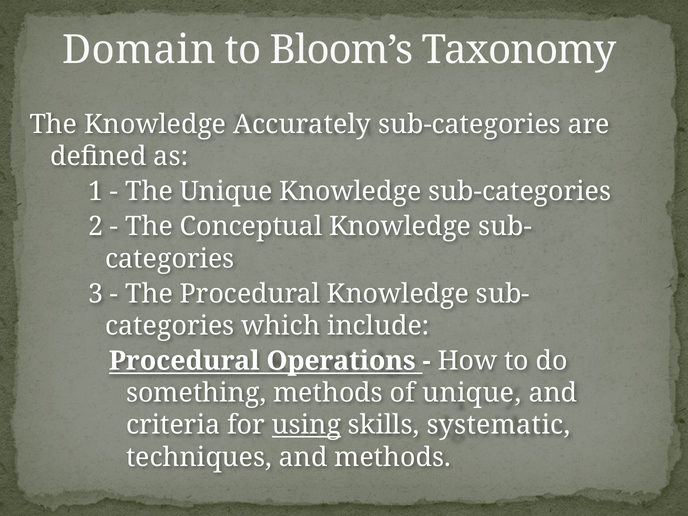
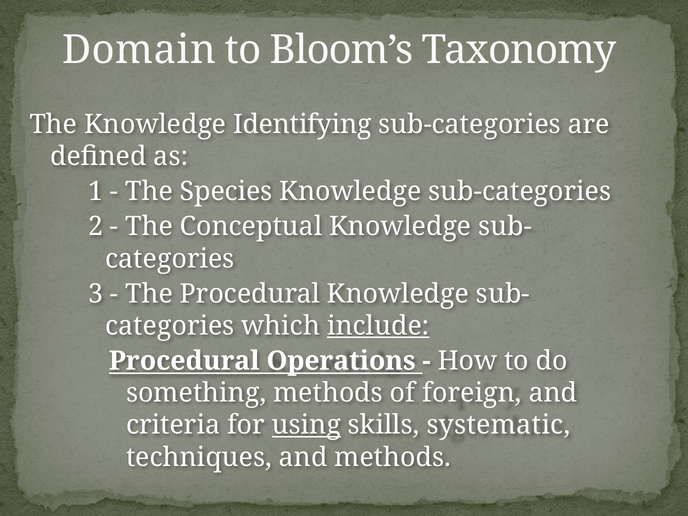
Accurately: Accurately -> Identifying (302, 125)
The Unique: Unique -> Species (226, 192)
include underline: none -> present (378, 326)
of unique: unique -> foreign (472, 393)
